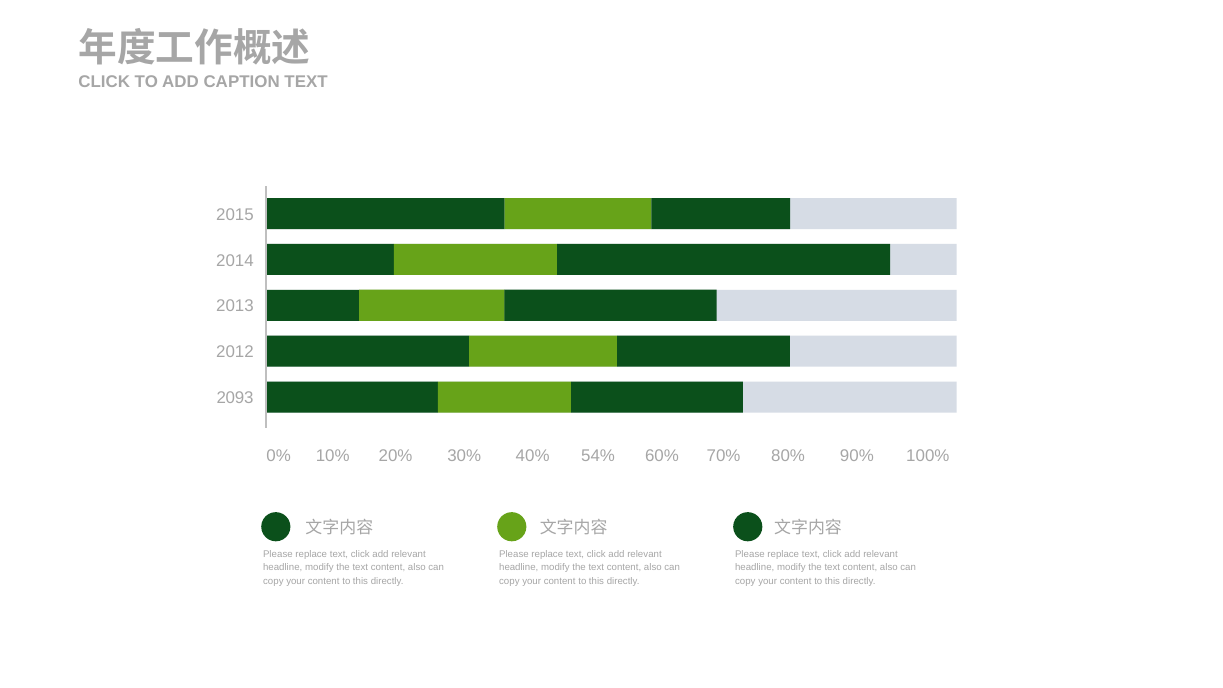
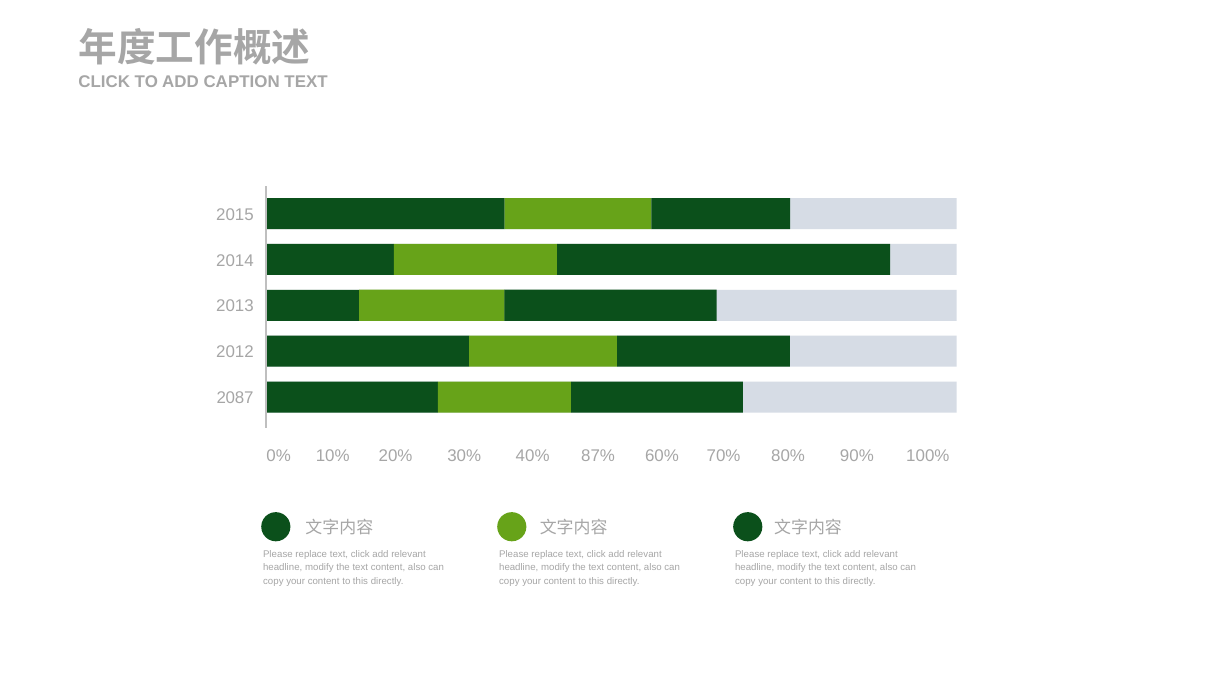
2093: 2093 -> 2087 (235, 398)
54%: 54% -> 87% (598, 456)
